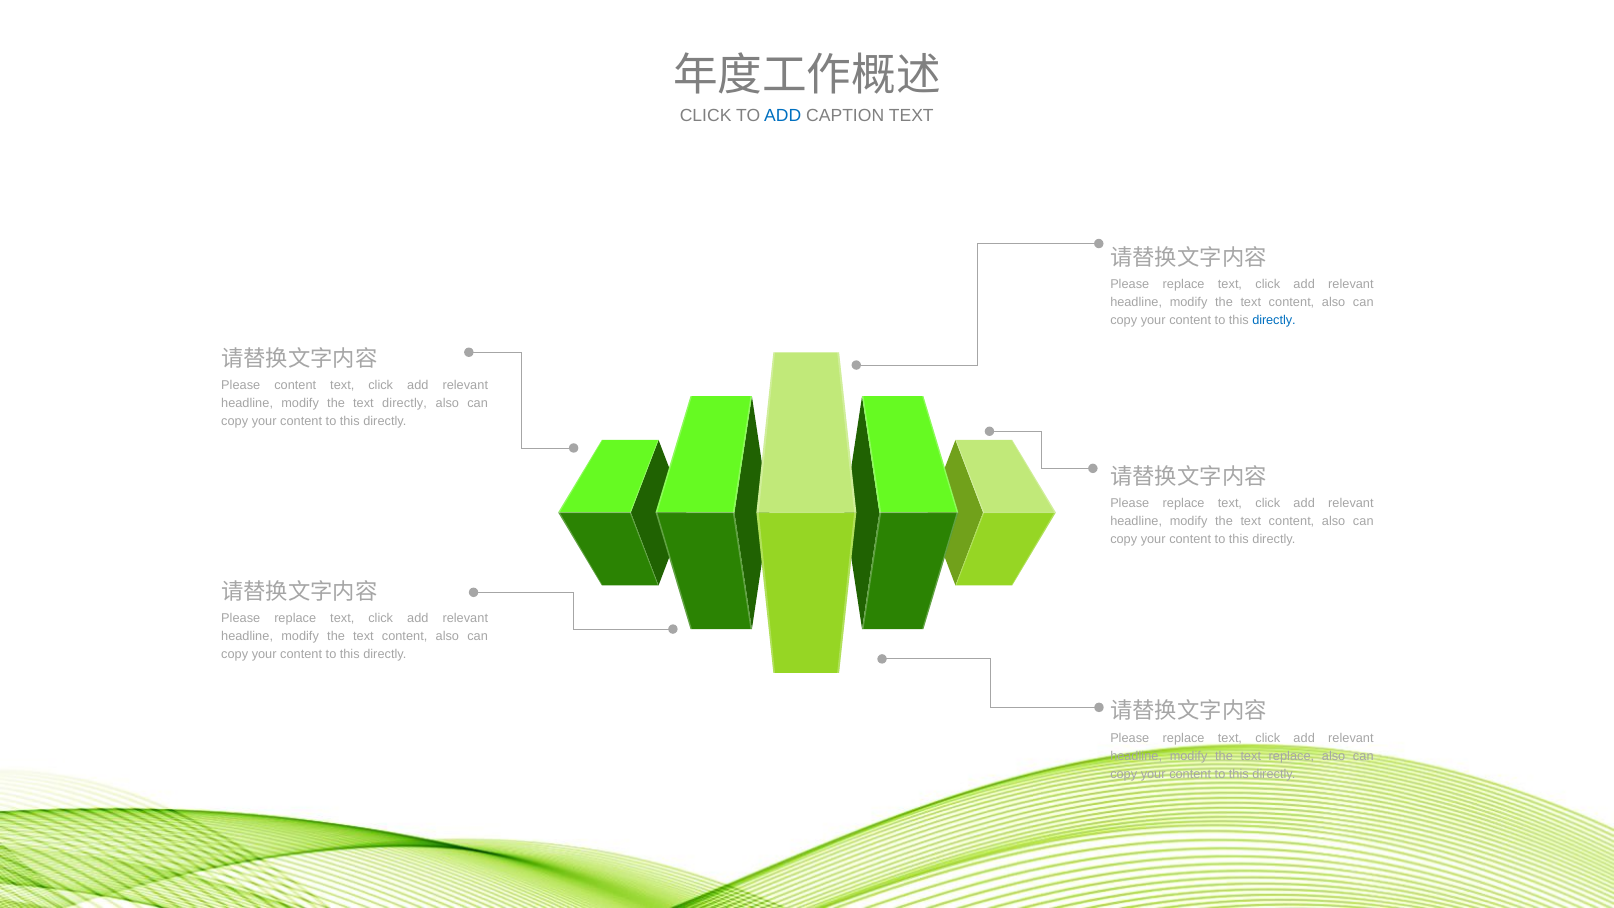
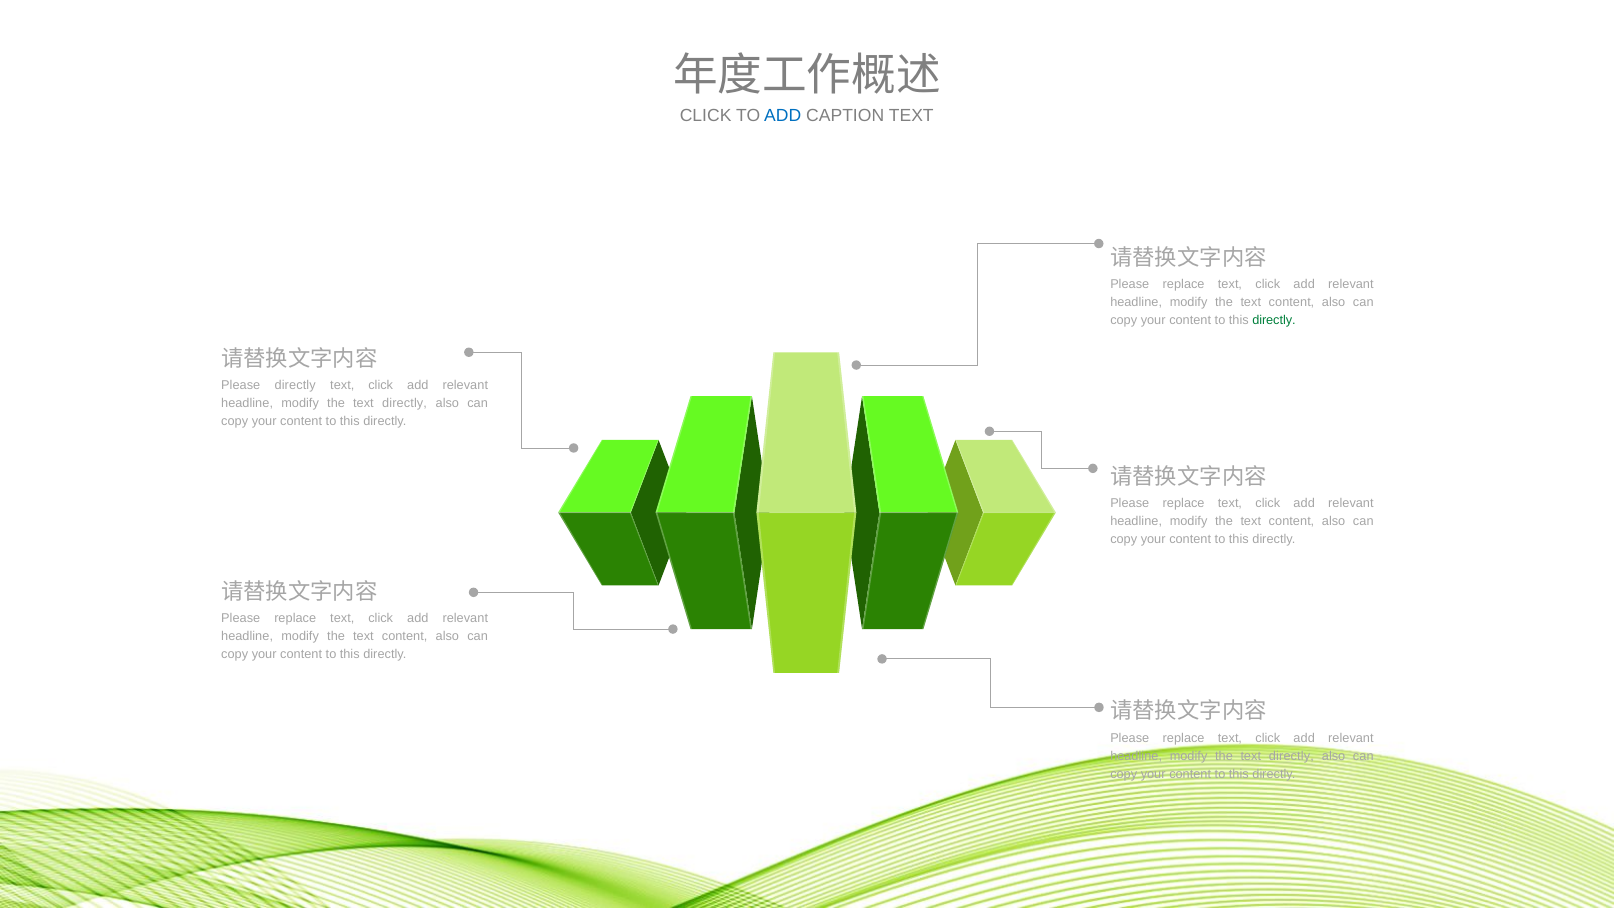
directly colour: blue -> green (1274, 321)
Please content: content -> directly (295, 385)
replace: replace -> directly (1291, 756)
